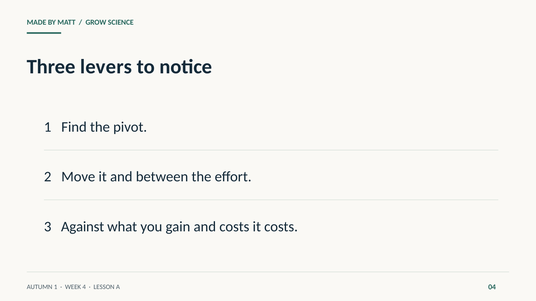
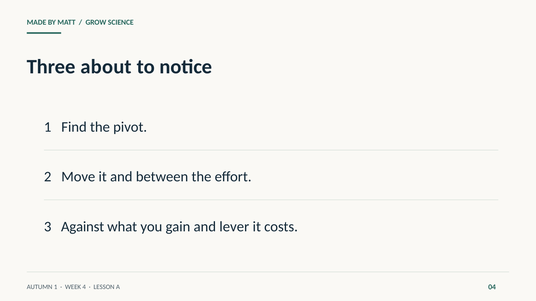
levers: levers -> about (106, 67)
and costs: costs -> lever (234, 227)
